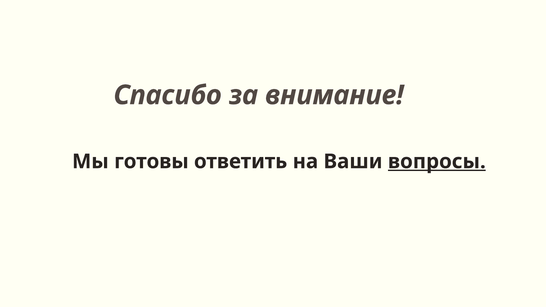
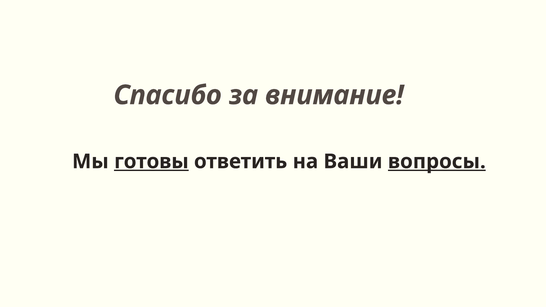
готовы underline: none -> present (151, 162)
